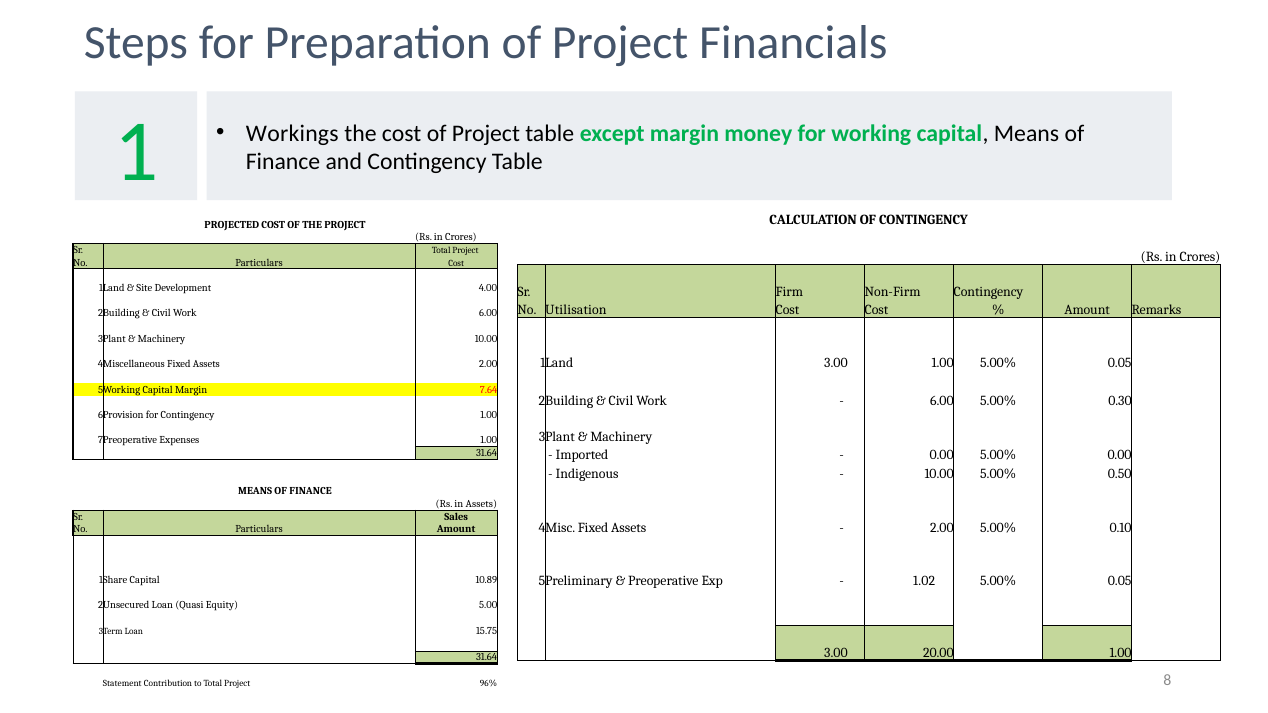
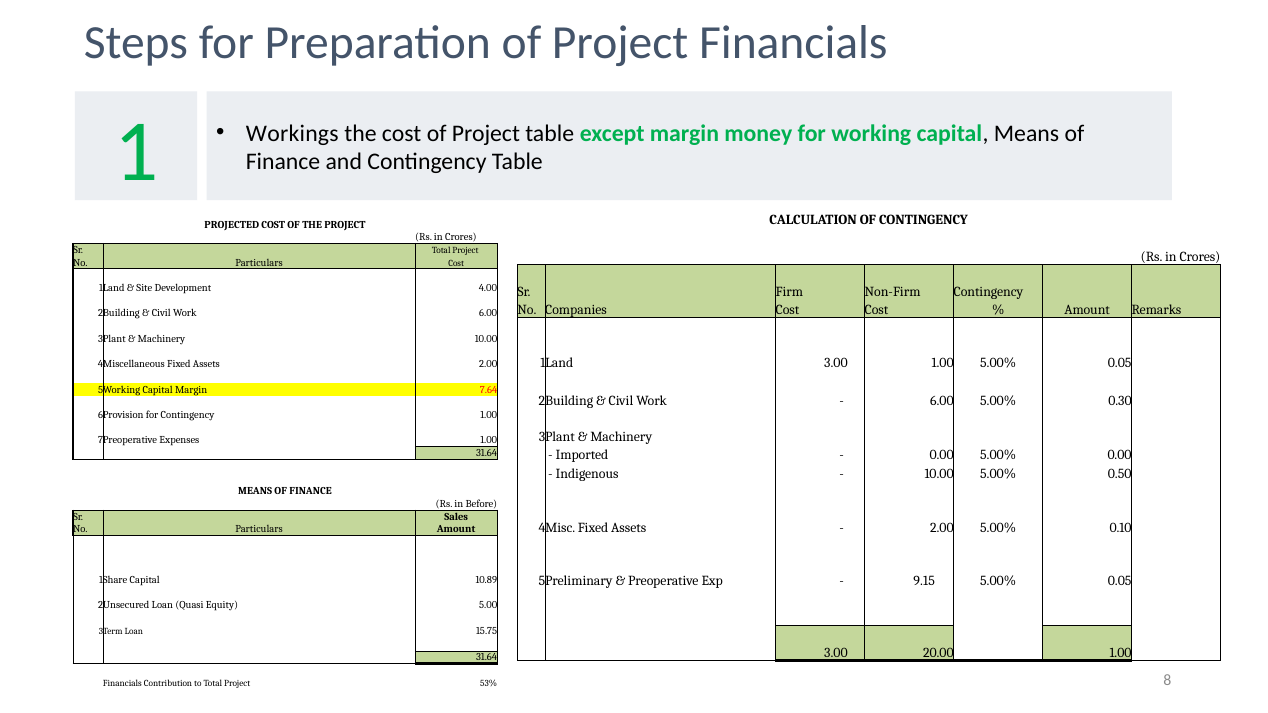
Utilisation: Utilisation -> Companies (576, 310)
in Assets: Assets -> Before (481, 504)
1.02: 1.02 -> 9.15 (924, 581)
Statement: Statement -> Financials (122, 683)
96%: 96% -> 53% (489, 683)
